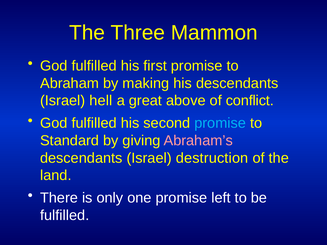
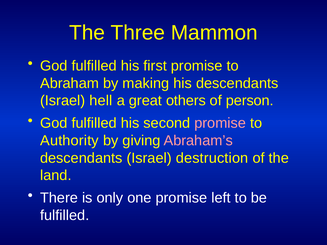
above: above -> others (186, 101)
conflict: conflict -> person (250, 101)
promise colour: light blue -> pink (220, 123)
Standard: Standard -> Authority (69, 141)
